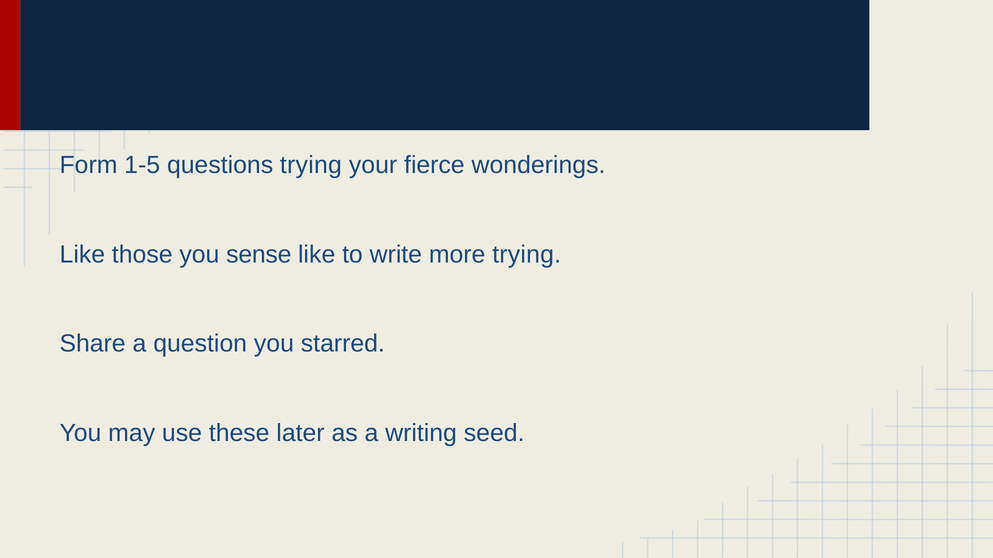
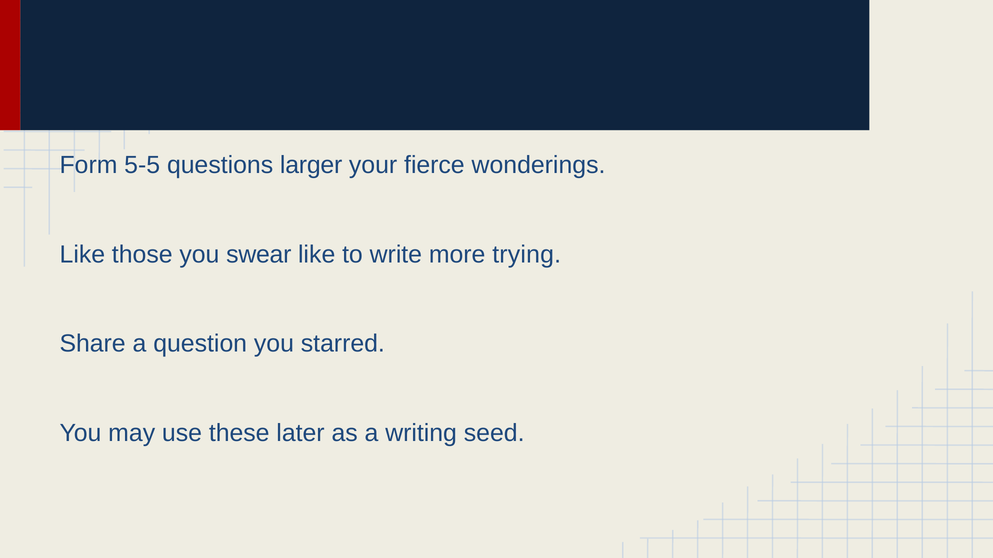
1-5: 1-5 -> 5-5 (142, 165)
questions trying: trying -> larger (311, 165)
sense: sense -> swear (259, 255)
